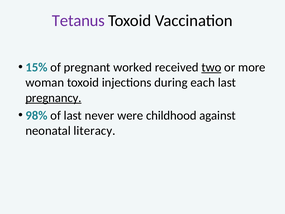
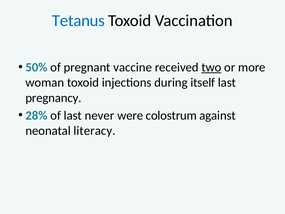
Tetanus colour: purple -> blue (78, 21)
15%: 15% -> 50% (36, 67)
worked: worked -> vaccine (133, 67)
each: each -> itself (203, 83)
pregnancy underline: present -> none (53, 98)
98%: 98% -> 28% (36, 115)
childhood: childhood -> colostrum (171, 115)
